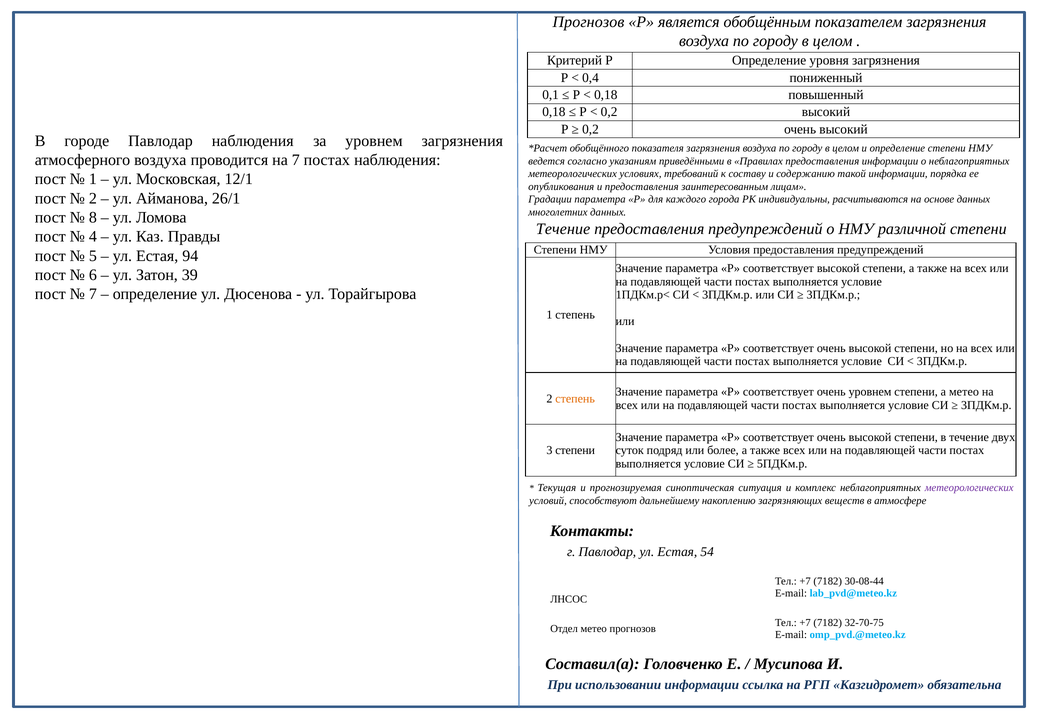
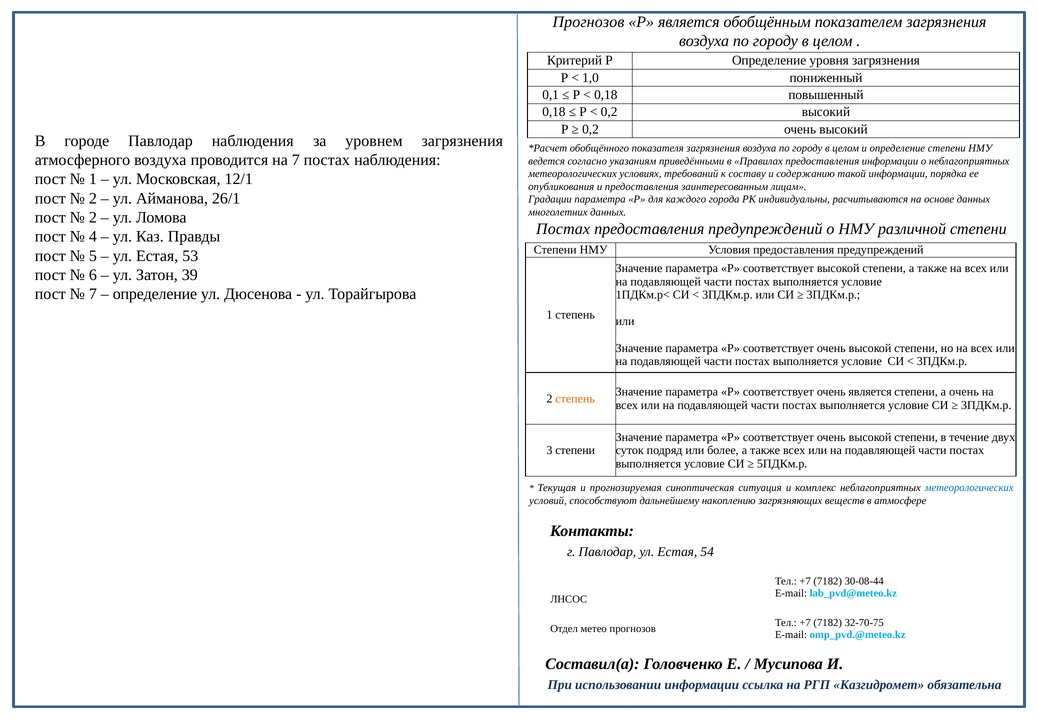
0,4: 0,4 -> 1,0 (591, 78)
8: 8 -> 2 (93, 217)
Течение: Течение -> Постах (563, 229)
94: 94 -> 53 (190, 256)
очень уровнем: уровнем -> является (870, 392)
а метео: метео -> очень (964, 392)
метеорологических colour: purple -> blue (969, 488)
